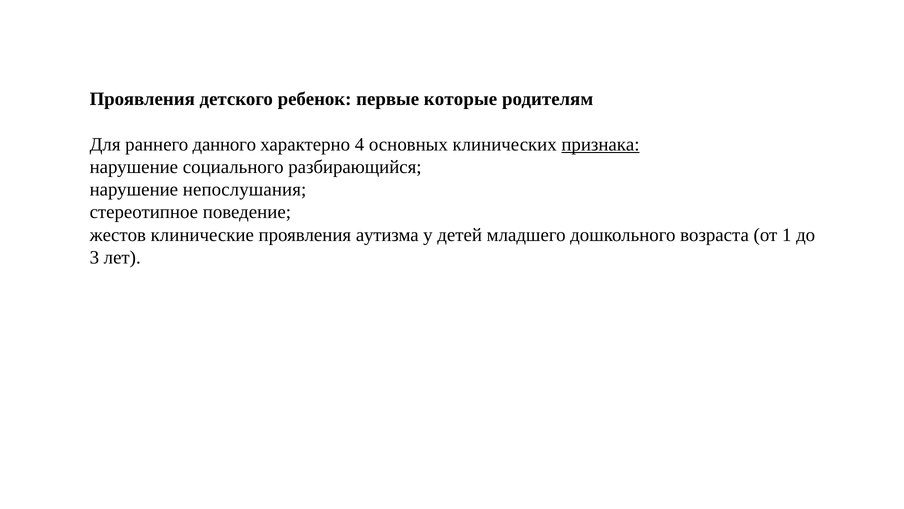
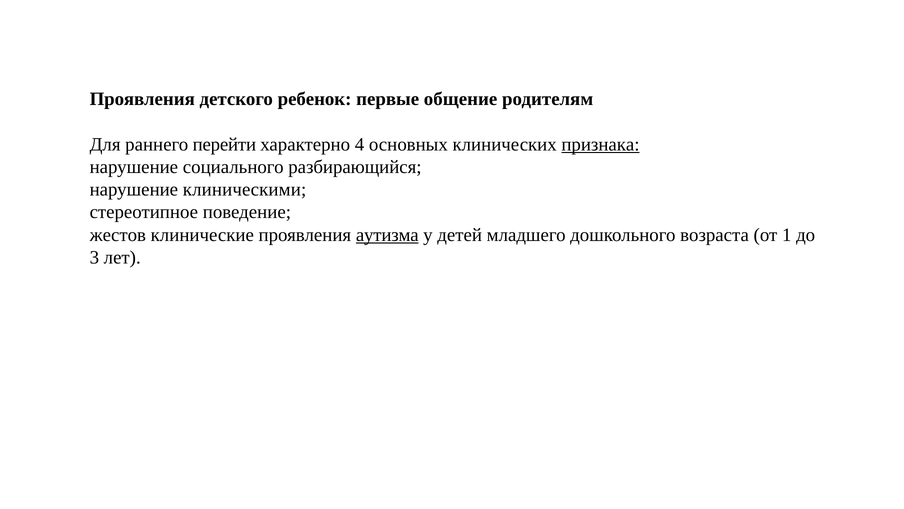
которые: которые -> общение (461, 99)
данного: данного -> перейти (224, 144)
непослушания: непослушания -> клиническими (245, 189)
аутизма underline: none -> present (387, 235)
